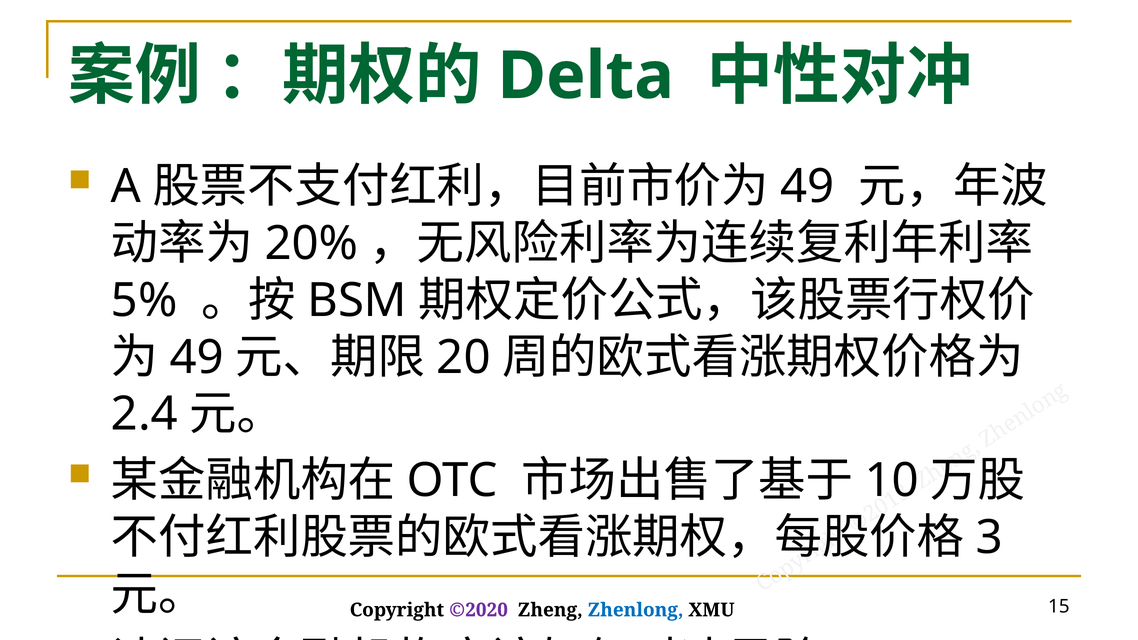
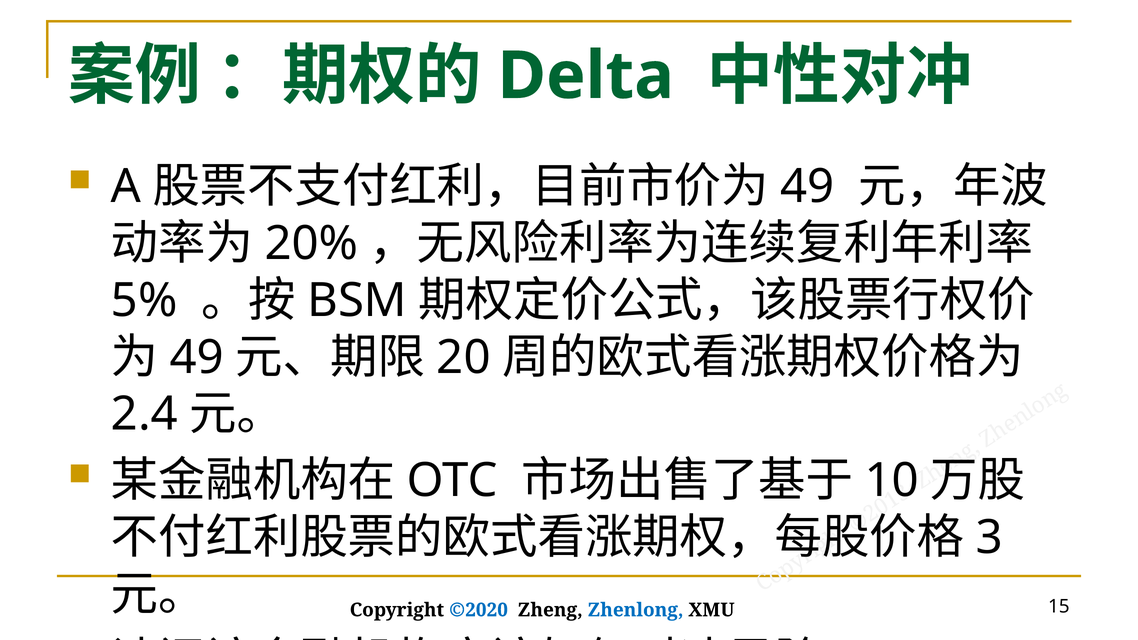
©2020 colour: purple -> blue (479, 610)
